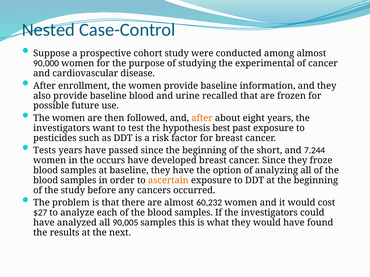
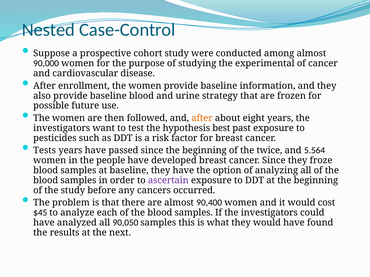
recalled: recalled -> strategy (220, 96)
short: short -> twice (269, 151)
7.244: 7.244 -> 5.564 (315, 151)
occurs: occurs -> people (111, 161)
ascertain colour: orange -> purple (168, 181)
60,232: 60,232 -> 90,400 (209, 203)
$27: $27 -> $45 (40, 213)
90,005: 90,005 -> 90,050 (125, 223)
